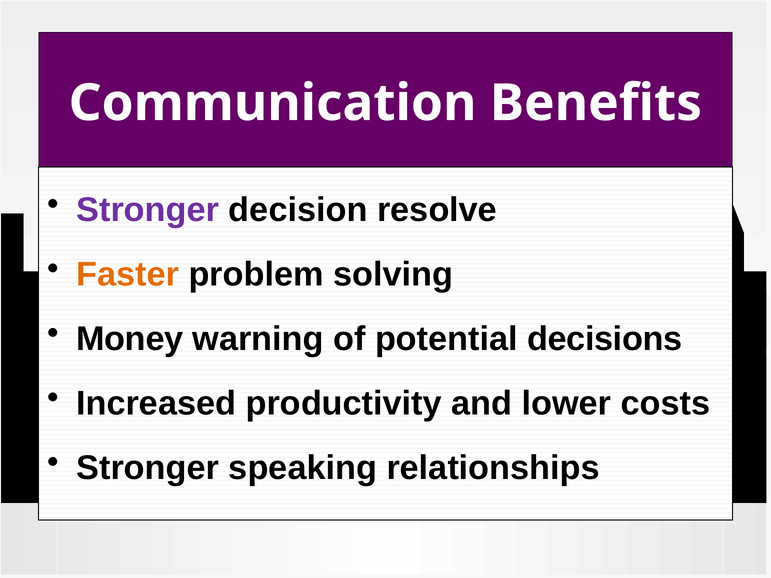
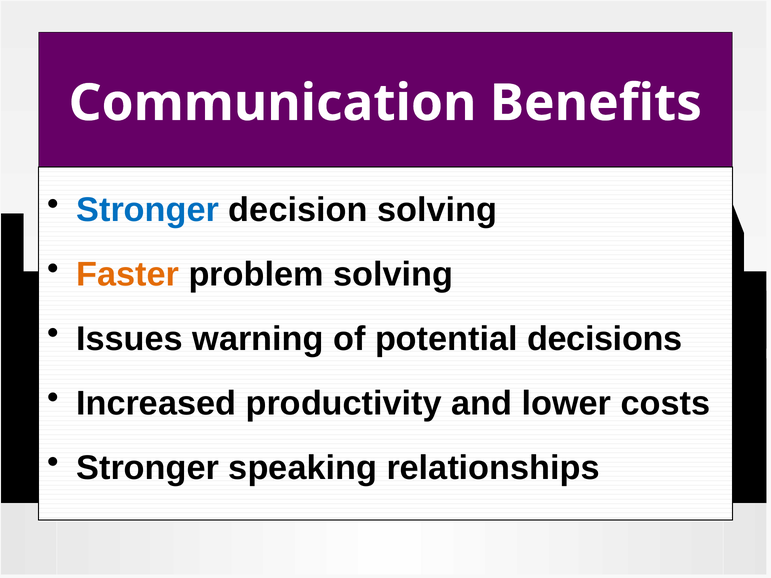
Stronger colour: purple -> blue (148, 210)
decision resolve: resolve -> solving (437, 210)
Money: Money -> Issues (130, 339)
